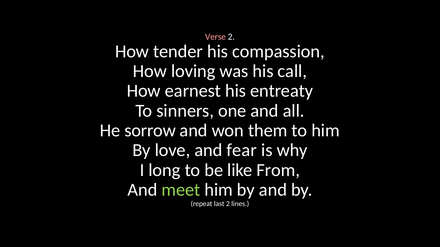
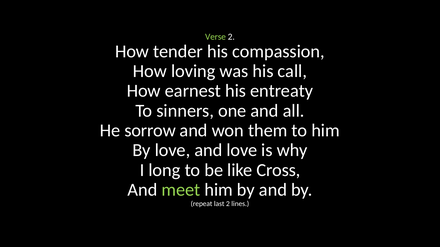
Verse colour: pink -> light green (216, 37)
and fear: fear -> love (242, 151)
From: From -> Cross (278, 170)
